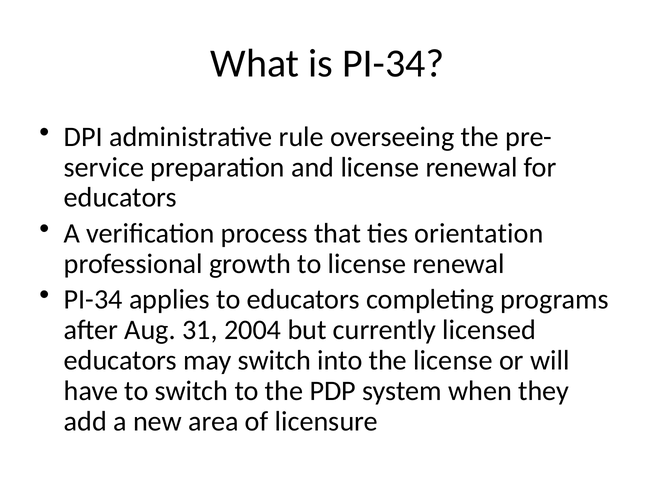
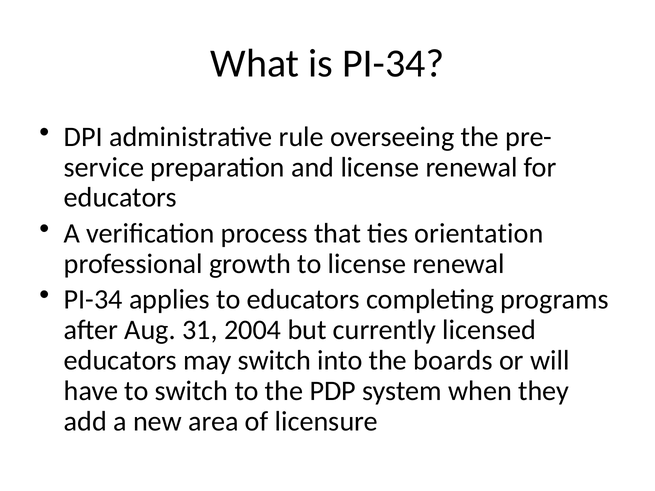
the license: license -> boards (453, 361)
